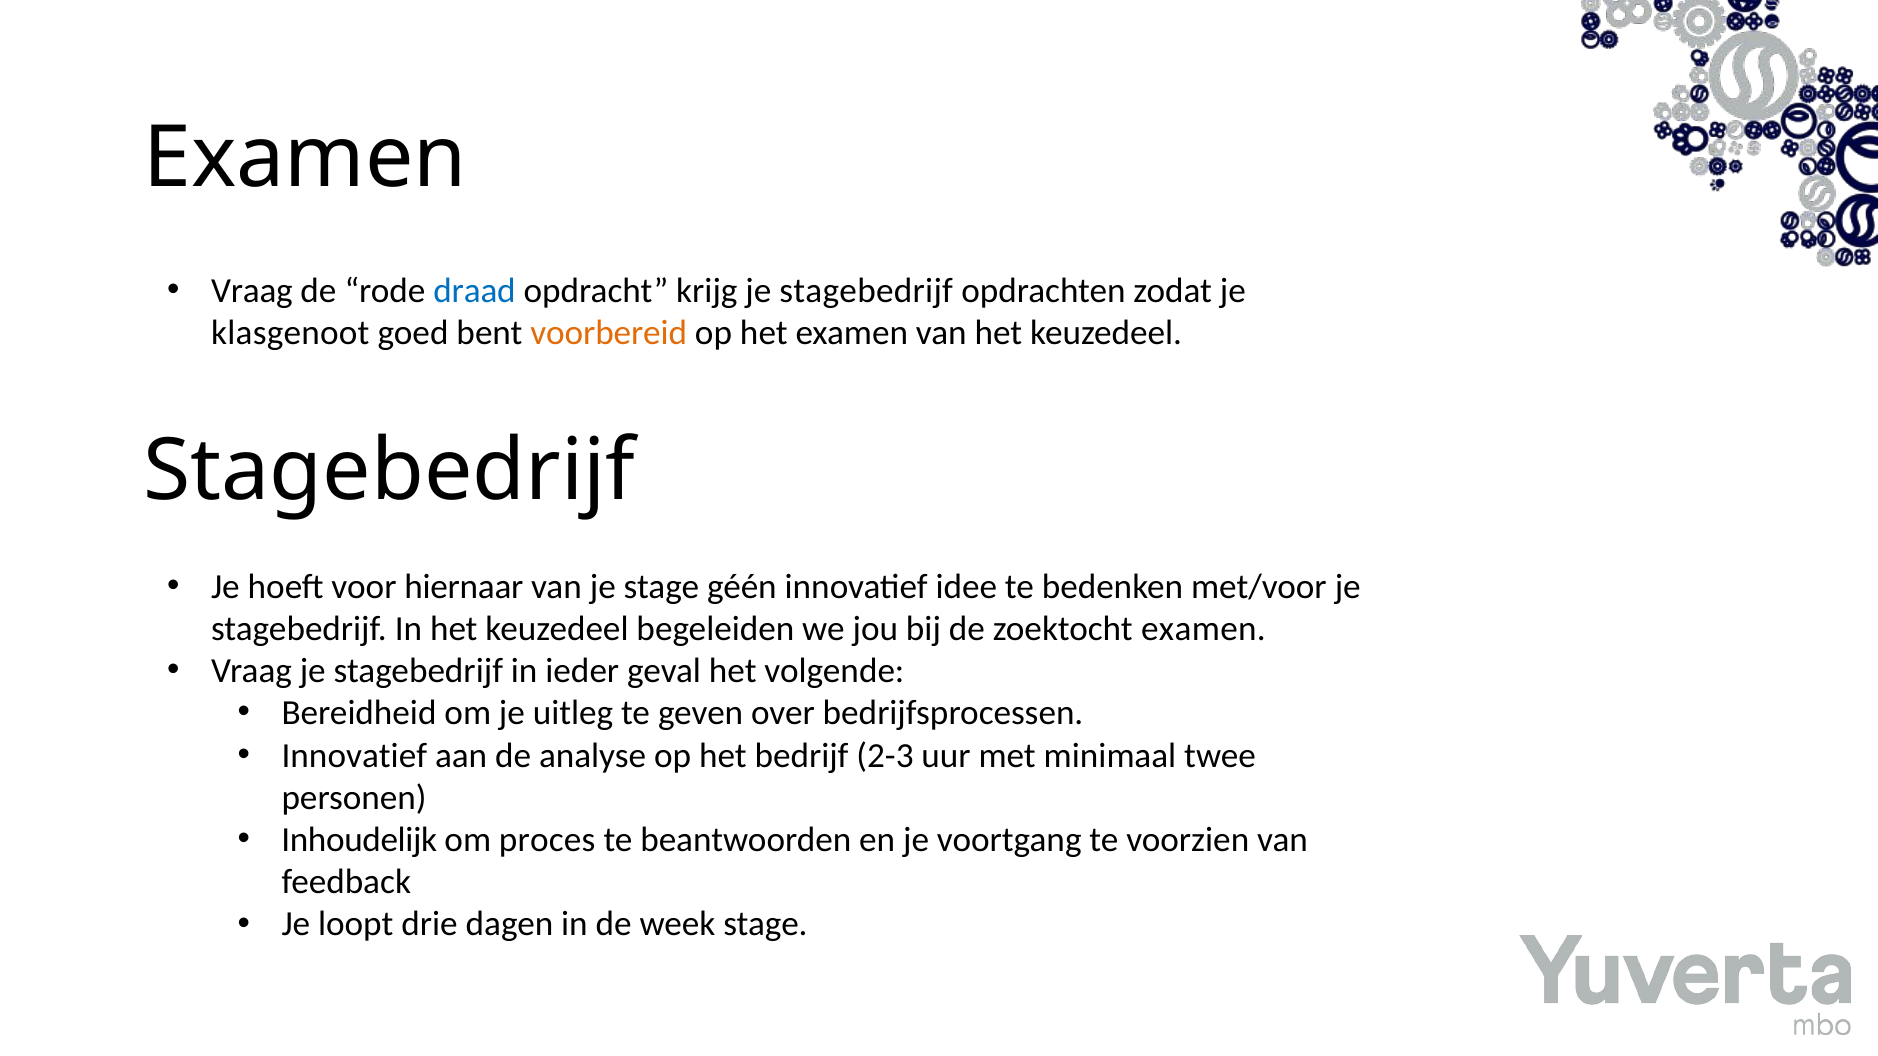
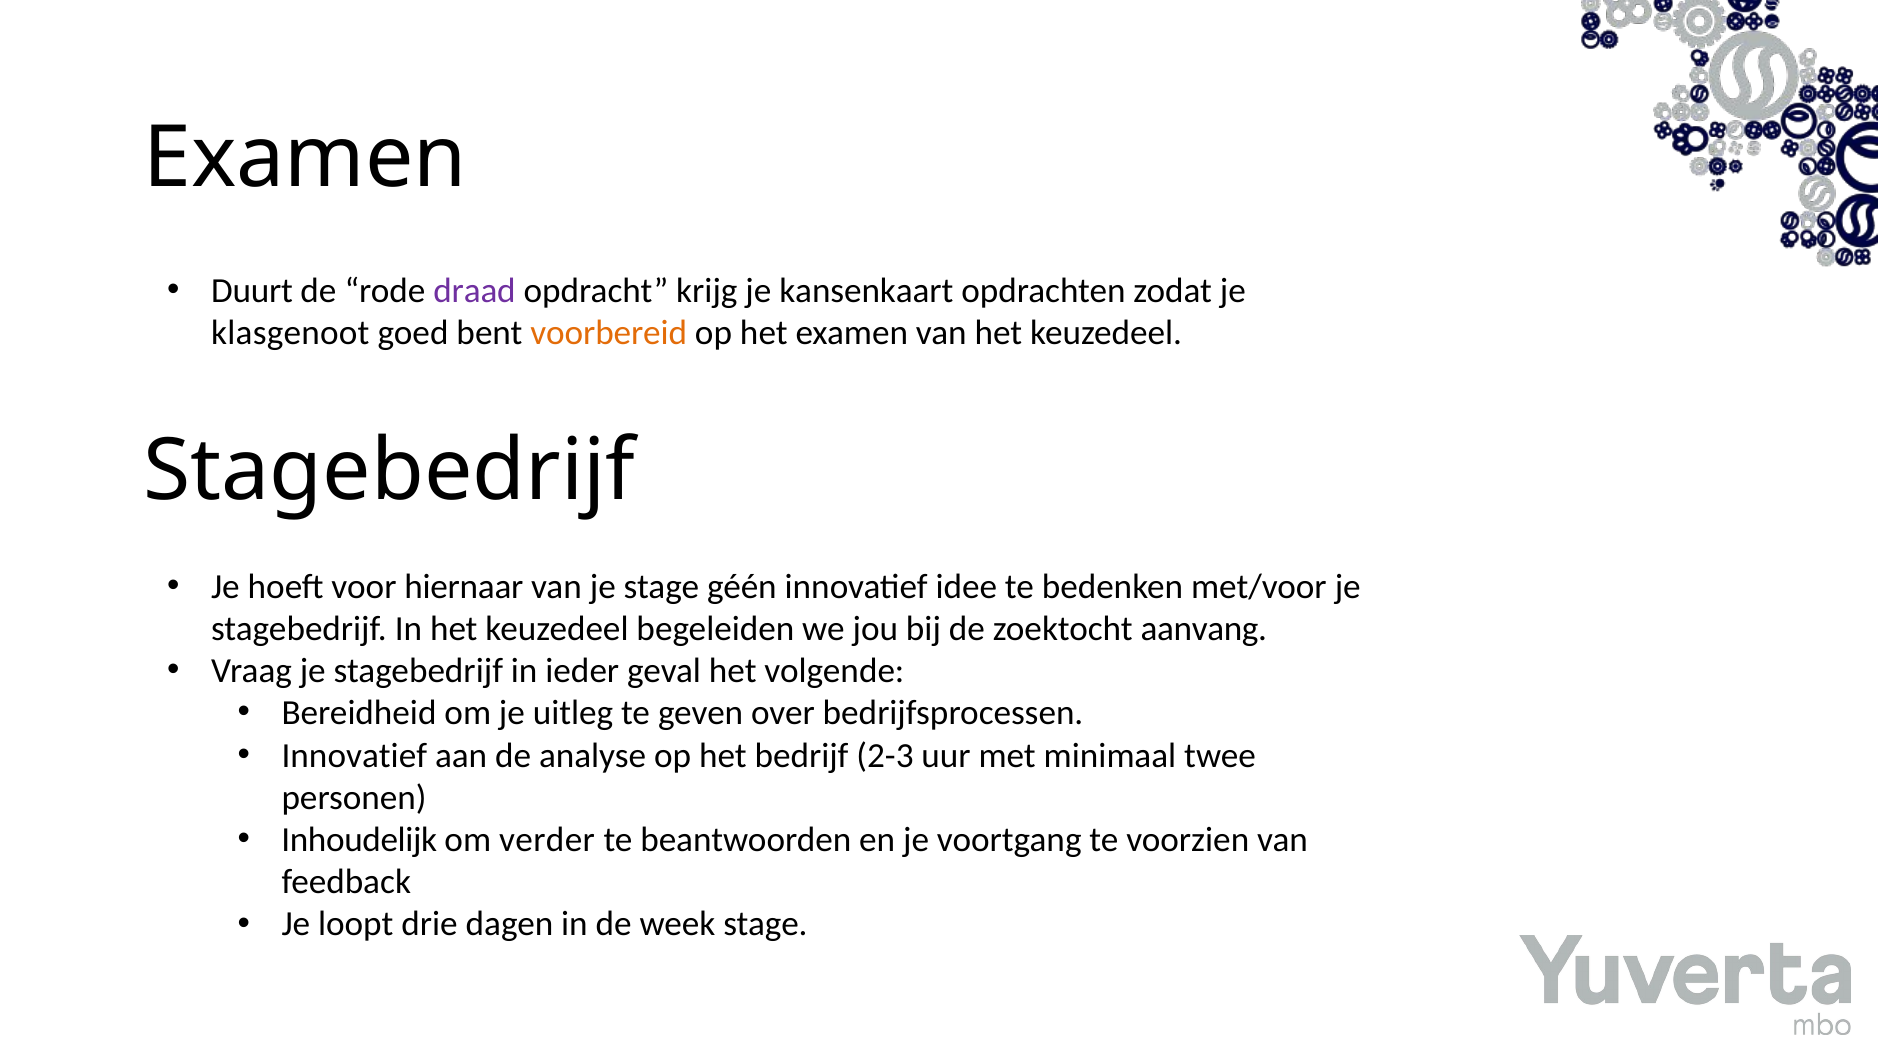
Vraag: Vraag -> Duurt (252, 291)
draad colour: blue -> purple (475, 291)
krijg je stagebedrijf: stagebedrijf -> kansenkaart (866, 291)
zoektocht examen: examen -> aanvang (1204, 629)
proces: proces -> verder (547, 840)
